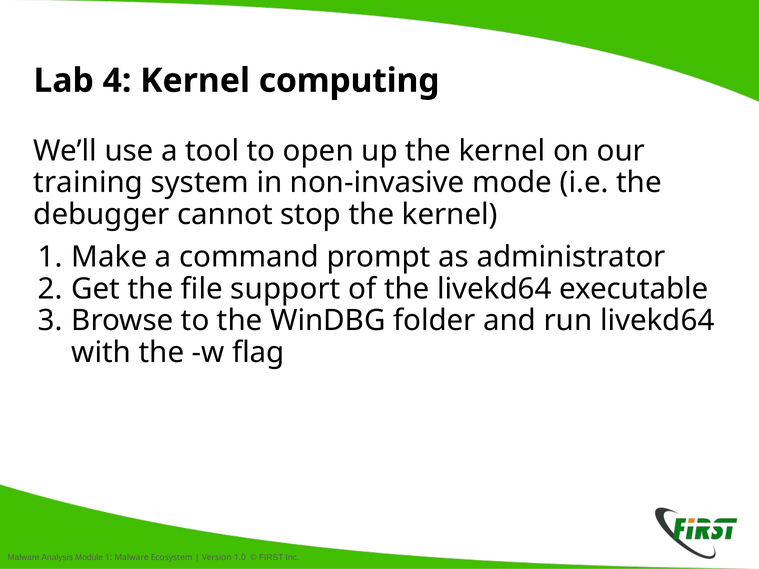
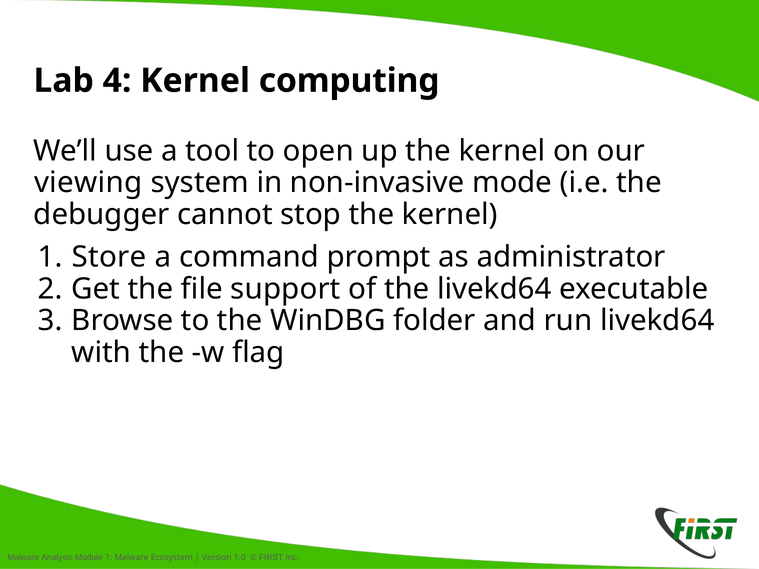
training: training -> viewing (88, 183)
Make: Make -> Store (109, 257)
